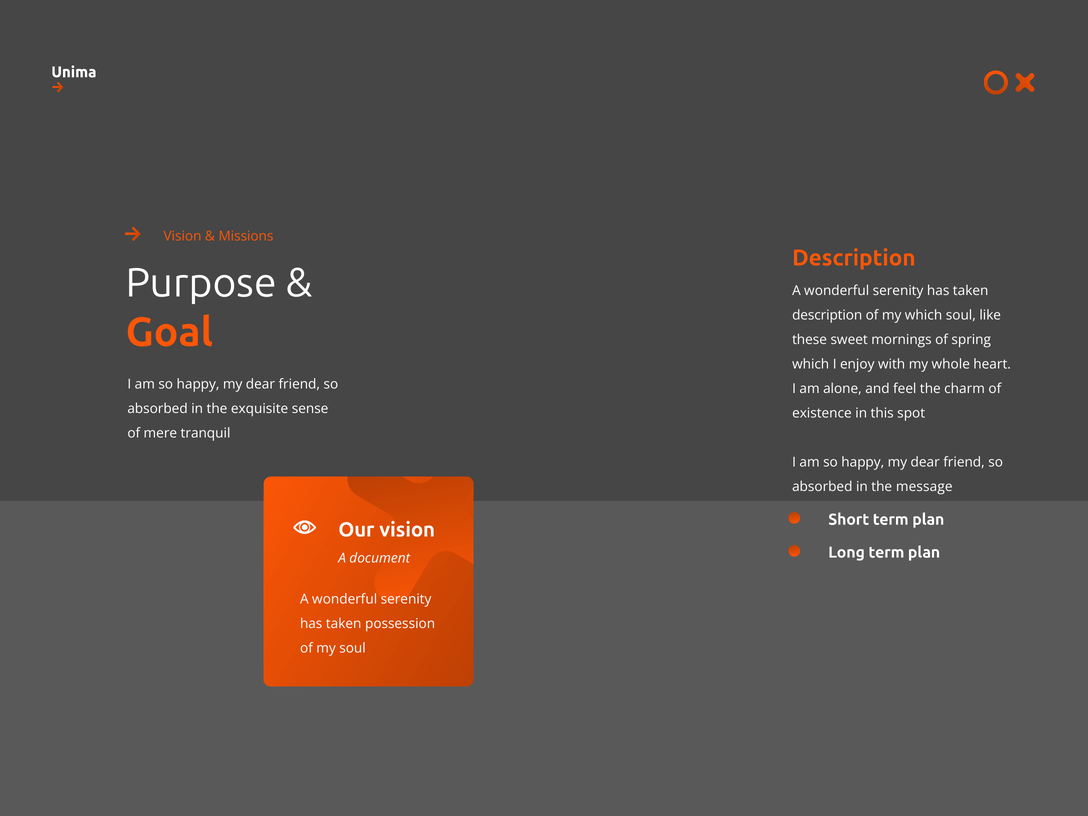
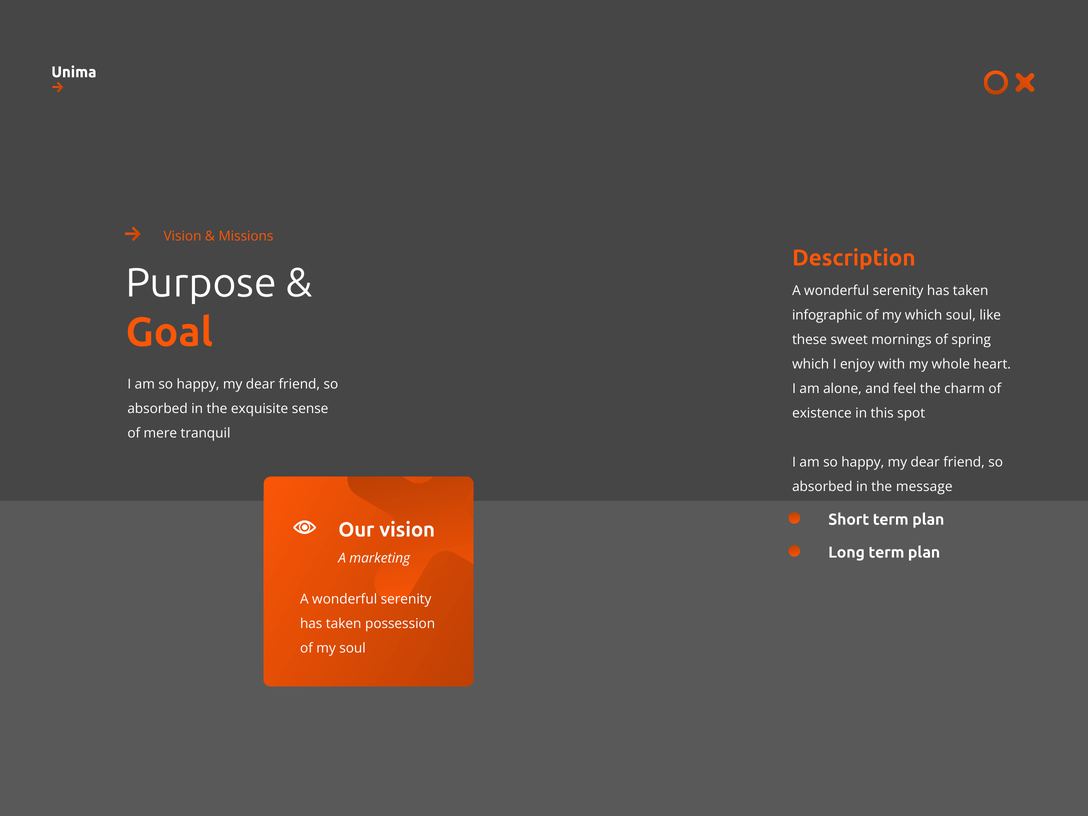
description: description -> infographic (827, 315)
document: document -> marketing (380, 558)
